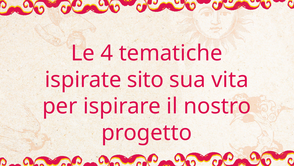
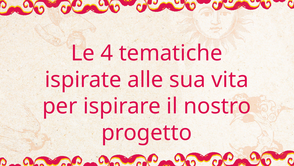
sito: sito -> alle (145, 79)
